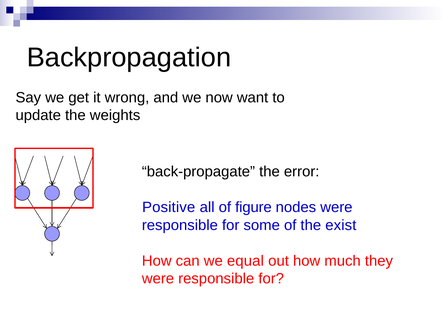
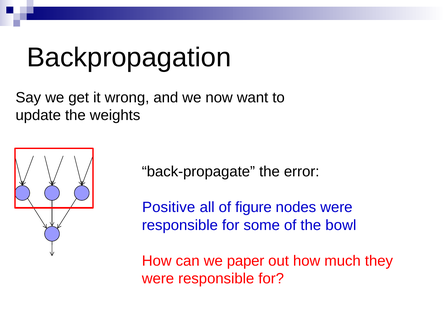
exist: exist -> bowl (341, 225)
equal: equal -> paper (246, 261)
